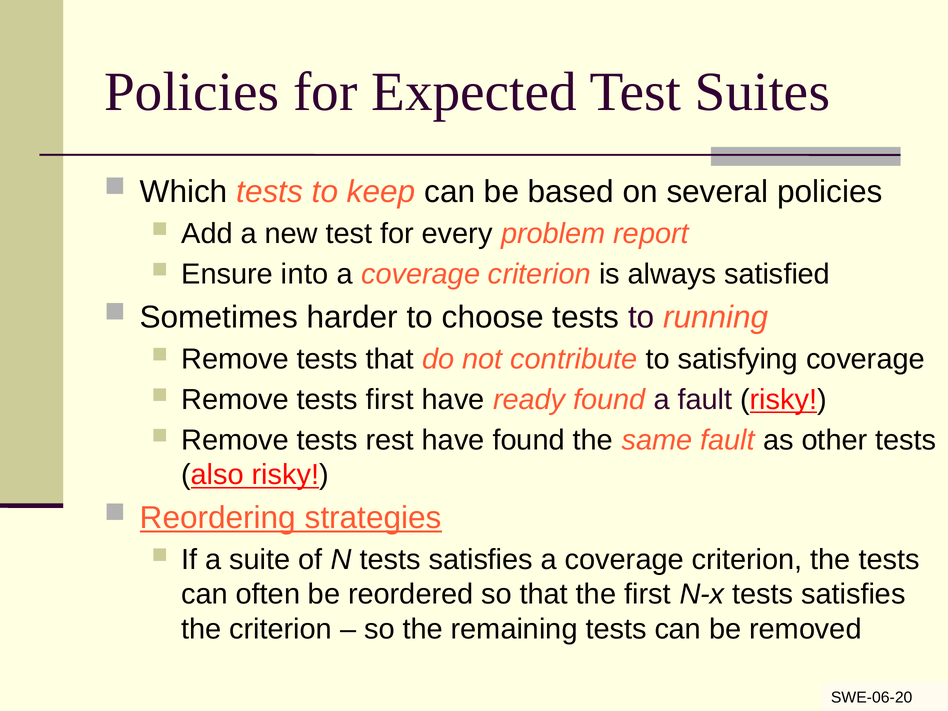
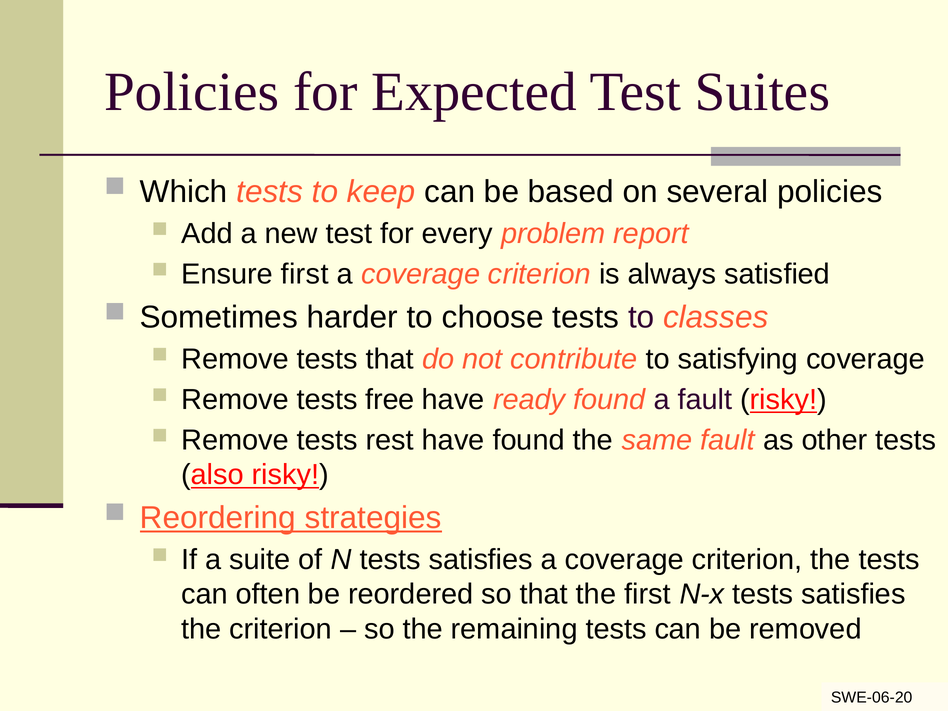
Ensure into: into -> first (305, 274)
running: running -> classes (716, 317)
tests first: first -> free (390, 400)
